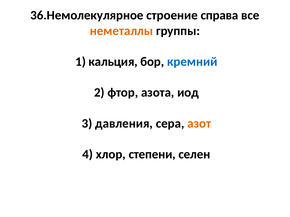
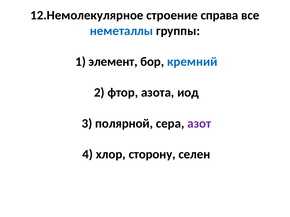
36.Немолекулярное: 36.Немолекулярное -> 12.Немолекулярное (87, 15)
неметаллы colour: orange -> blue (121, 31)
кальция: кальция -> элемент (113, 62)
давления: давления -> полярной (124, 124)
азот colour: orange -> purple (199, 124)
степени: степени -> сторону (152, 155)
